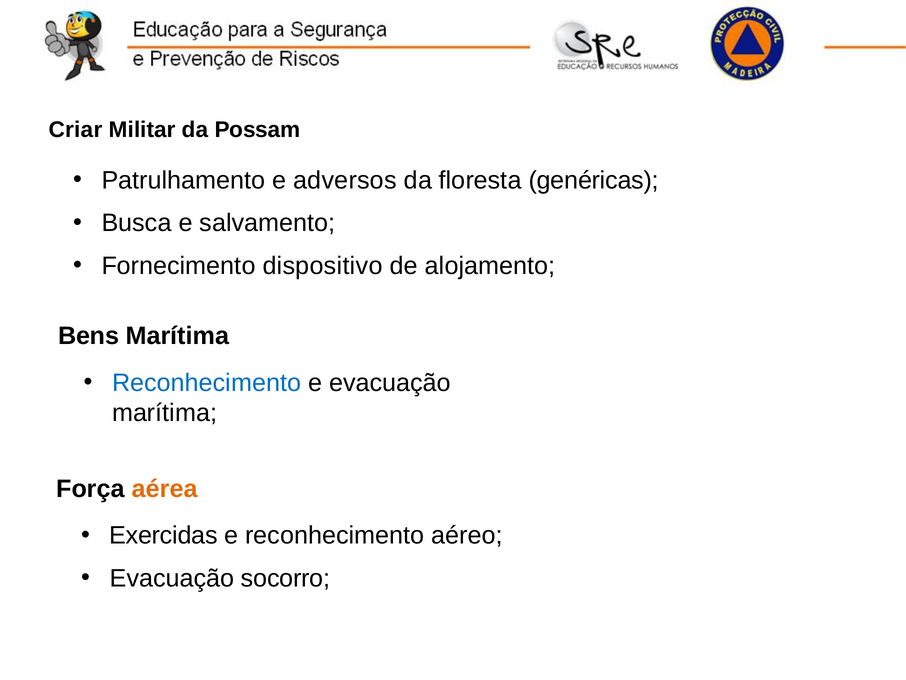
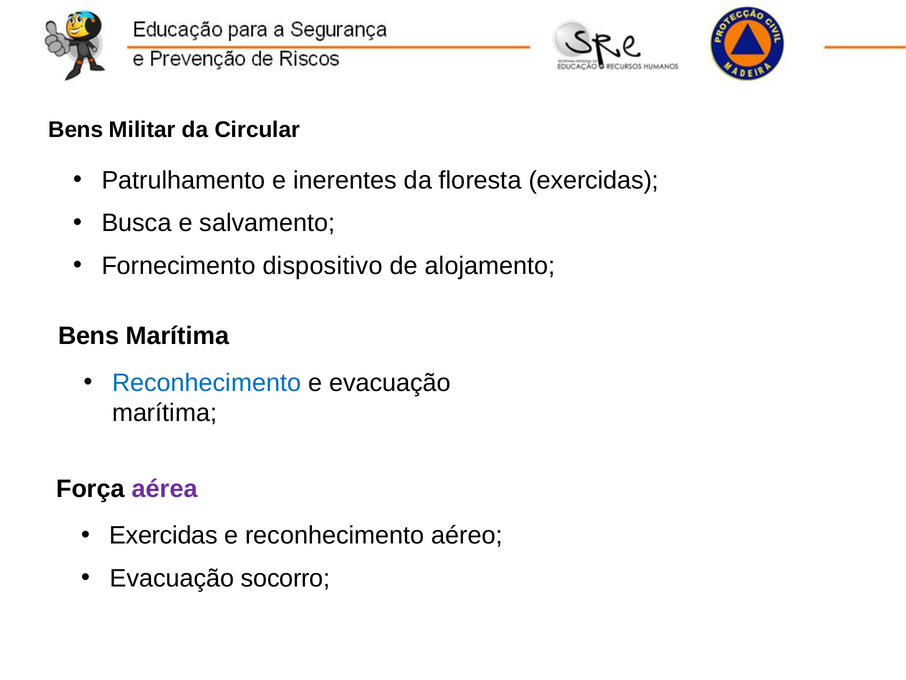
Criar: Criar -> Bens (76, 130)
Possam: Possam -> Circular (257, 130)
adversos: adversos -> inerentes (345, 180)
floresta genéricas: genéricas -> exercidas (594, 180)
aérea colour: orange -> purple (165, 488)
